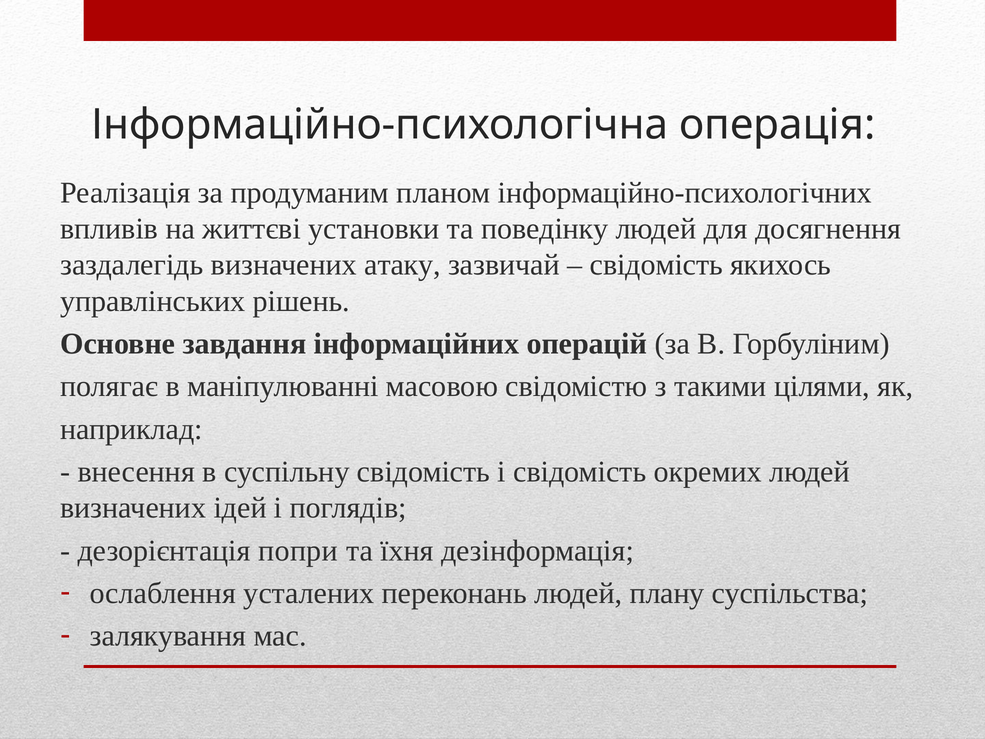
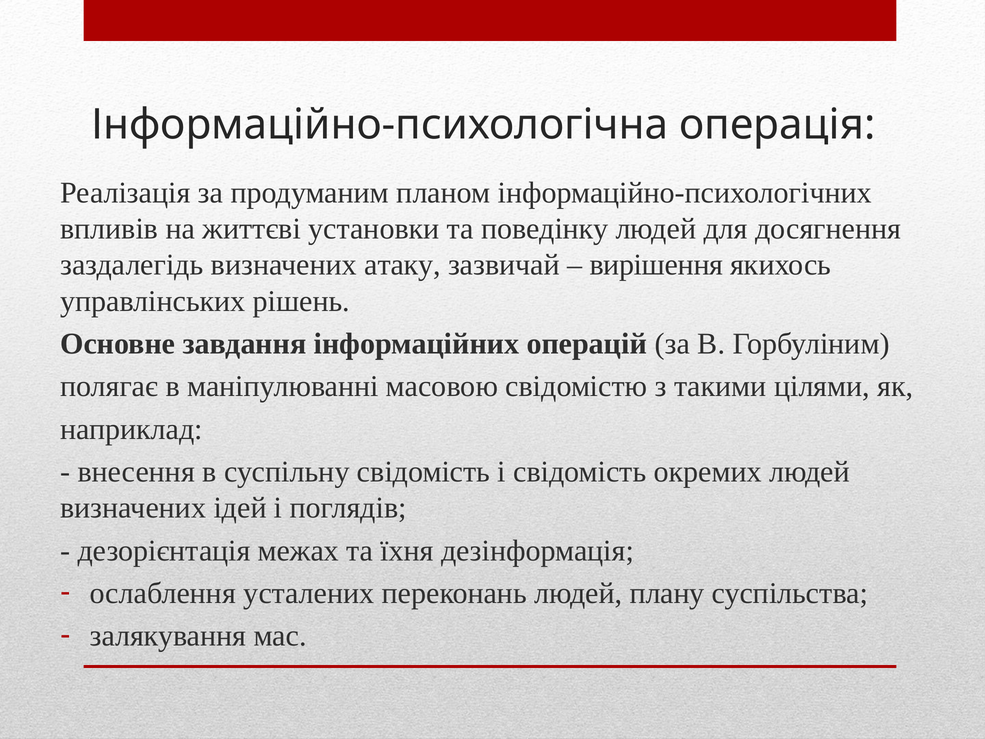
свідомість: свідомість -> вирішення (656, 265)
попри: попри -> межах (298, 550)
